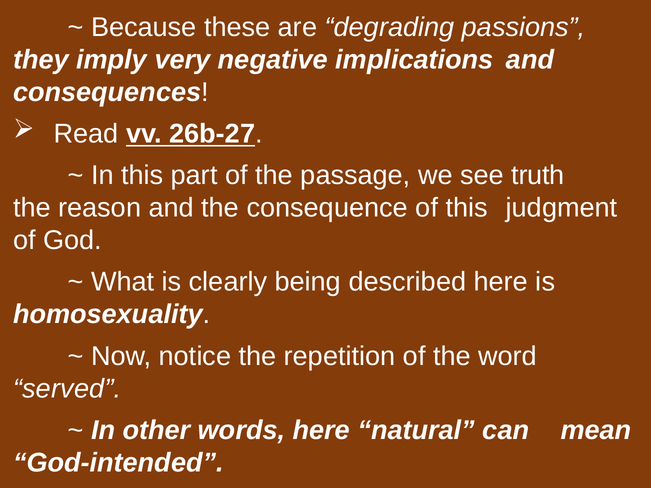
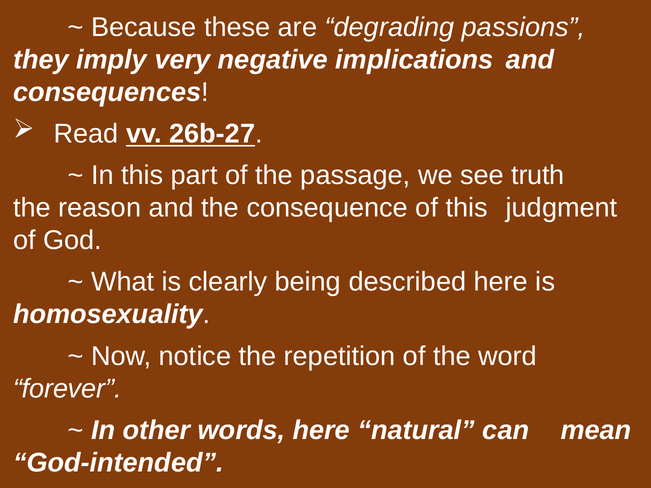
served: served -> forever (67, 389)
